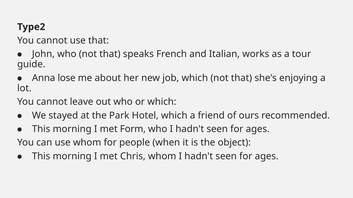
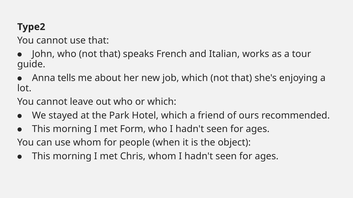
lose: lose -> tells (67, 78)
